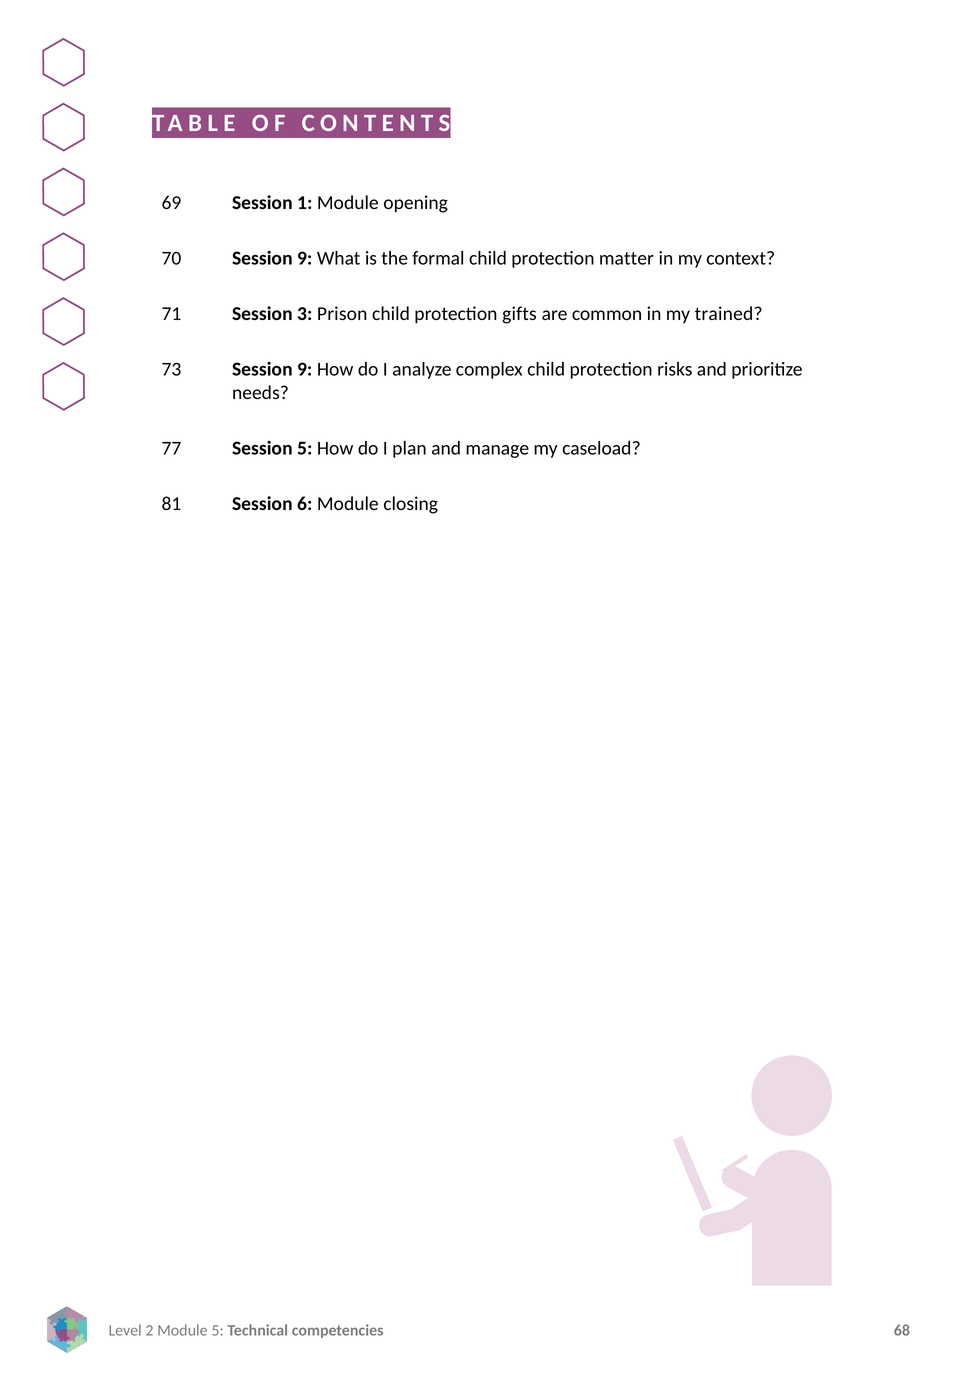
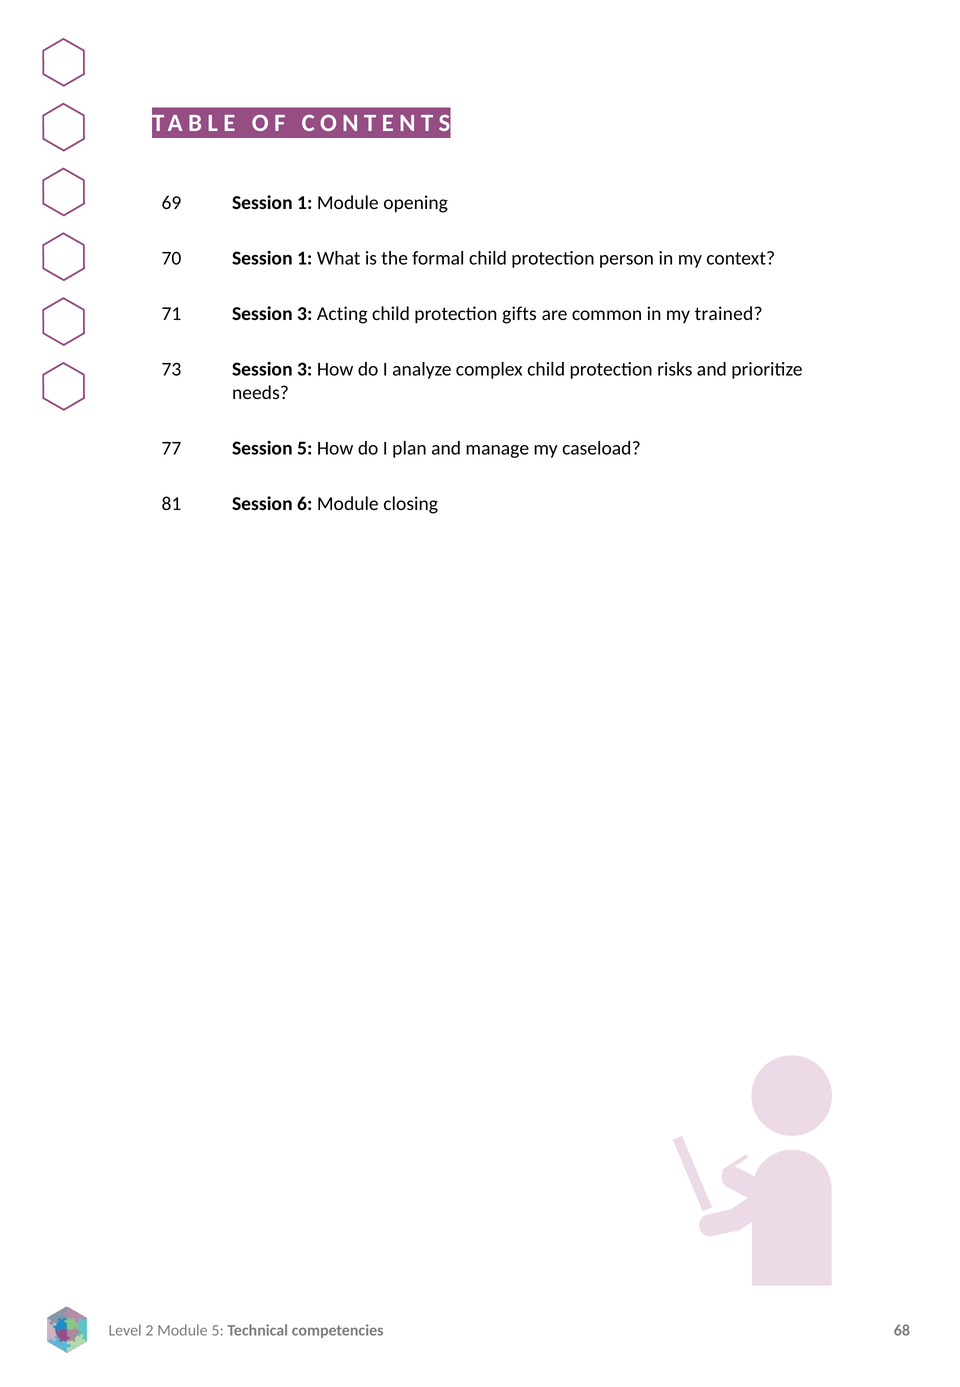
9: 9 -> 1 (305, 258)
matter: matter -> person (626, 258)
Prison: Prison -> Acting (342, 314)
9: 9 -> 3 (305, 369)
